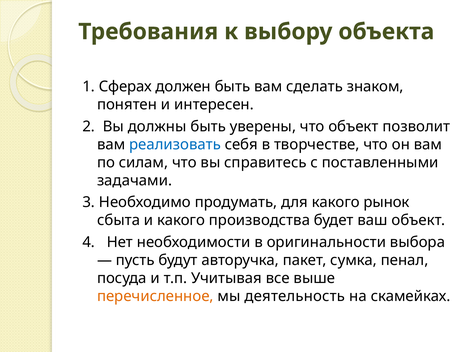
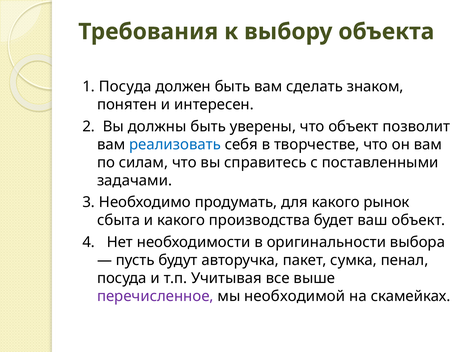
1 Сферах: Сферах -> Посуда (125, 87)
перечисленное colour: orange -> purple (155, 296)
деятельность: деятельность -> необходимой (295, 296)
